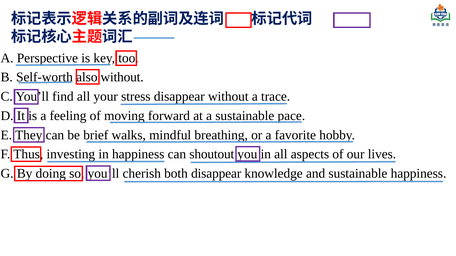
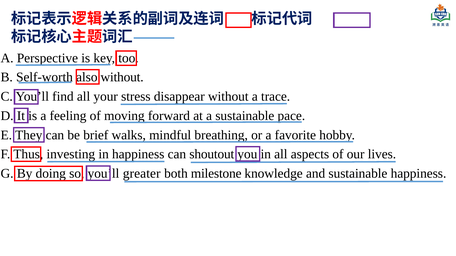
cherish: cherish -> greater (142, 174)
both disappear: disappear -> milestone (216, 174)
